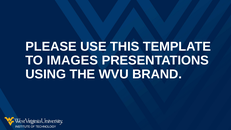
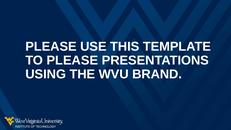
TO IMAGES: IMAGES -> PLEASE (72, 60)
